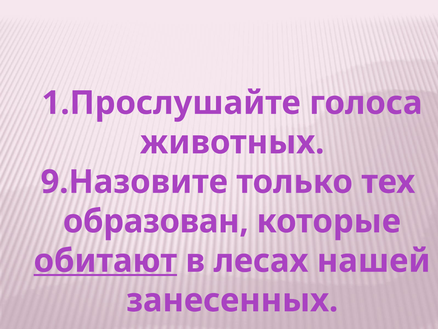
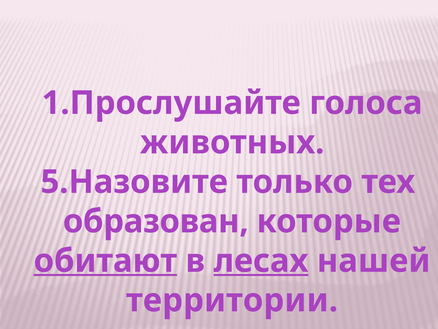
9.Назовите: 9.Назовите -> 5.Назовите (134, 182)
лесах underline: none -> present (261, 261)
занесенных: занесенных -> территории (232, 300)
